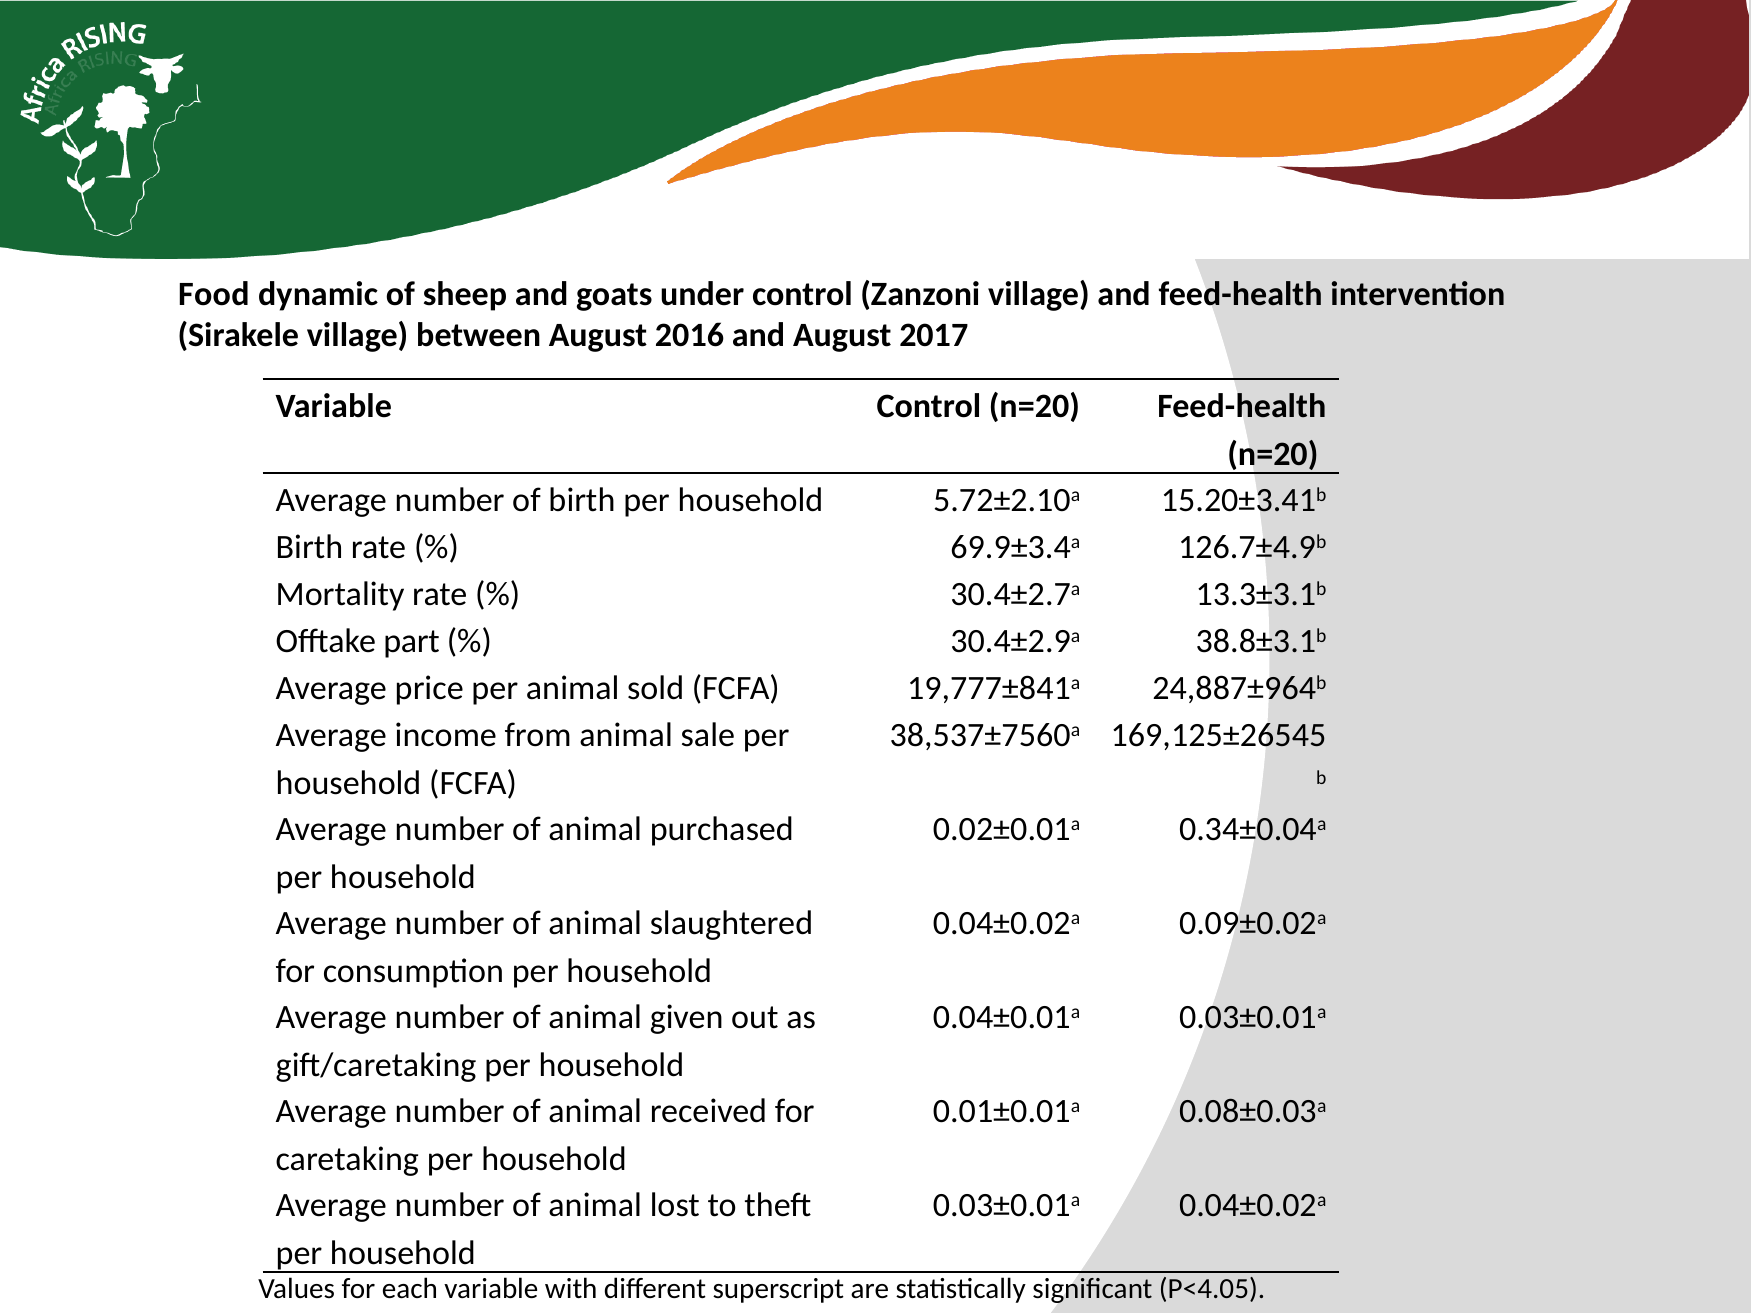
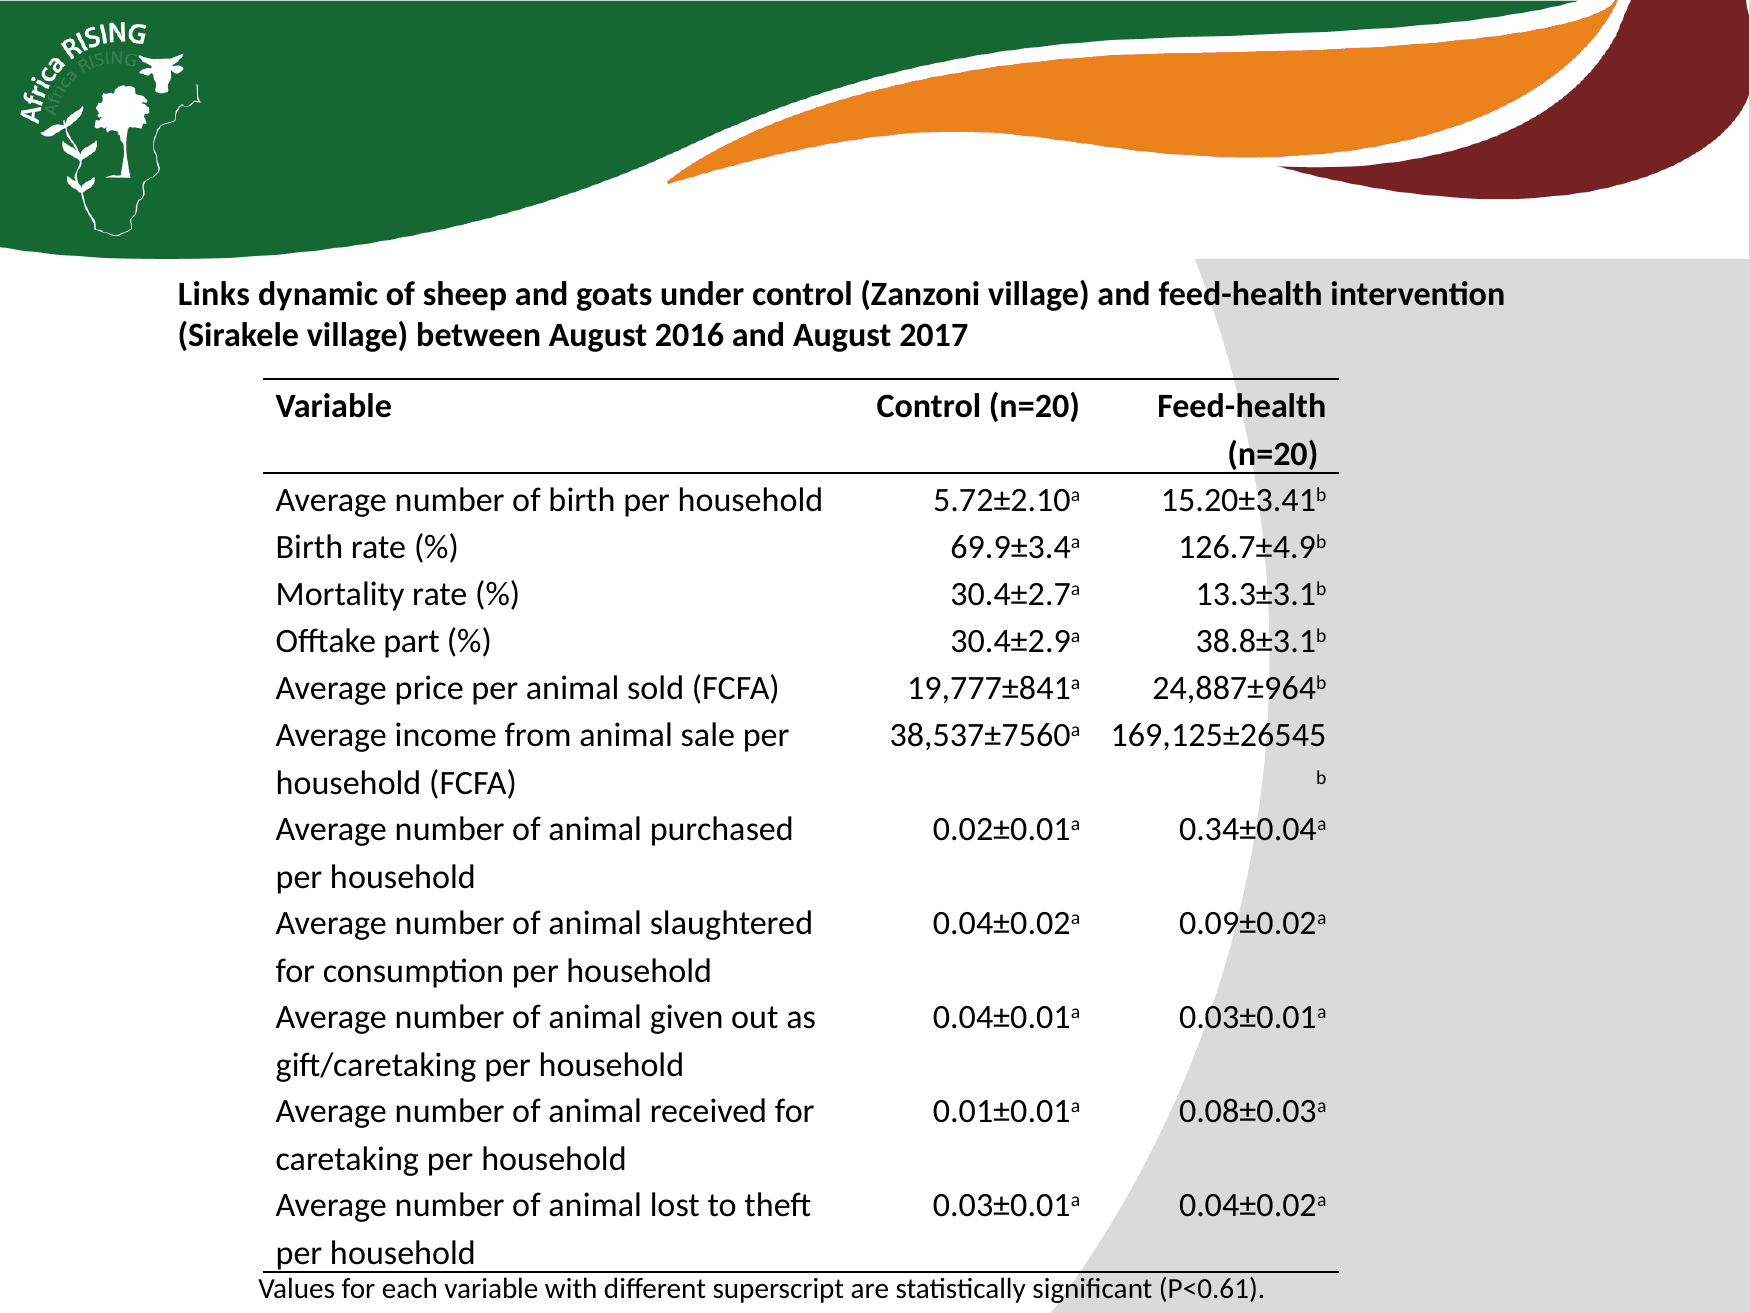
Food: Food -> Links (214, 294)
P<4.05: P<4.05 -> P<0.61 (1212, 1289)
